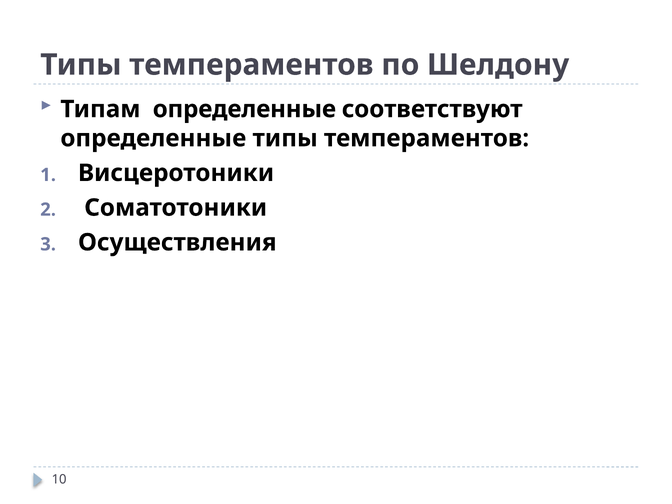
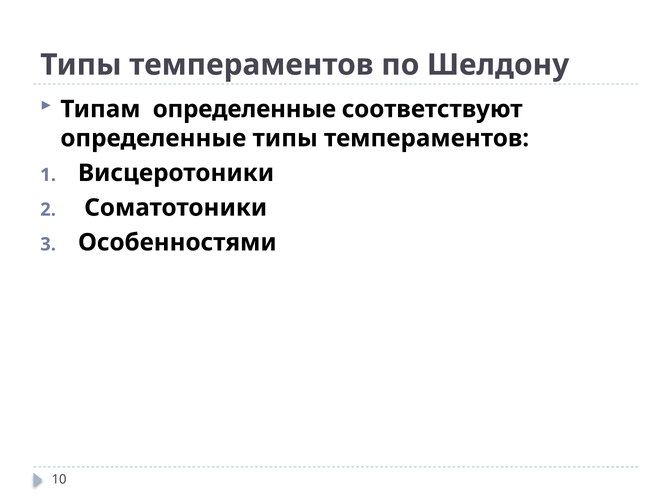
Осуществления: Осуществления -> Особенностями (177, 242)
